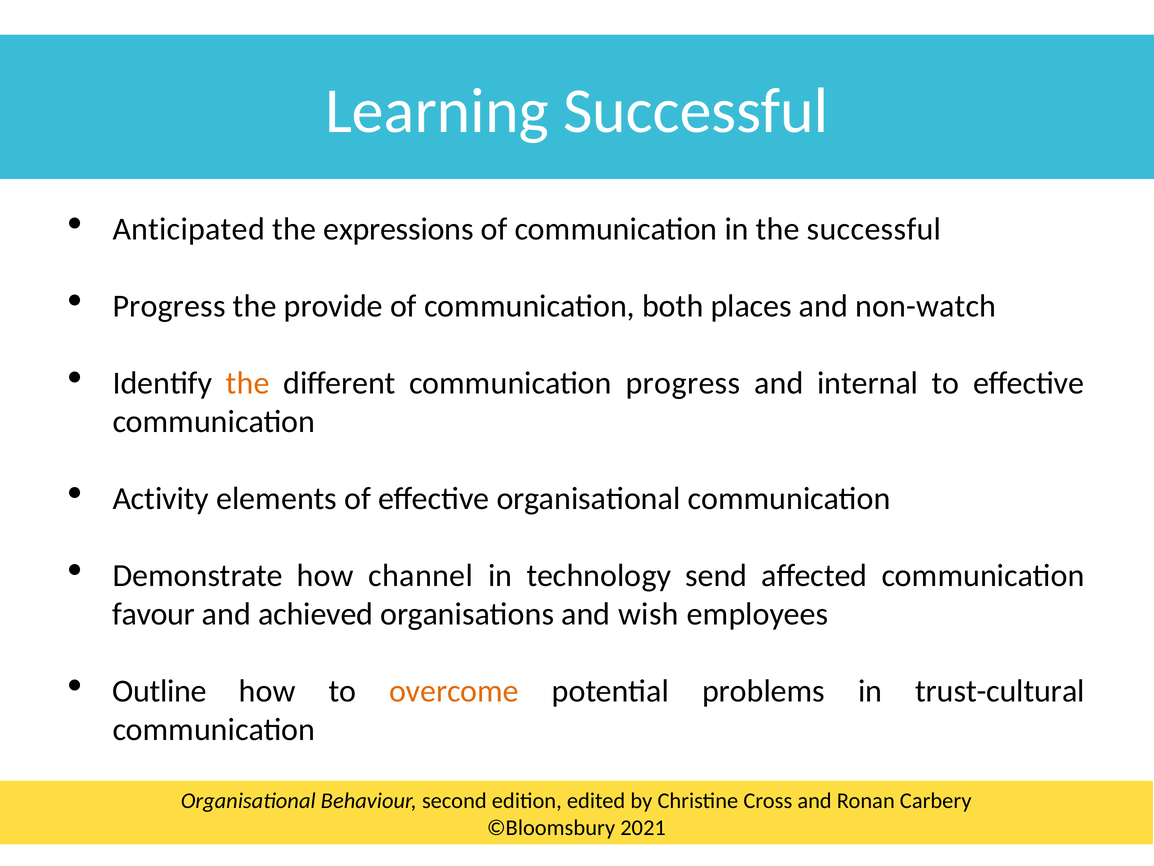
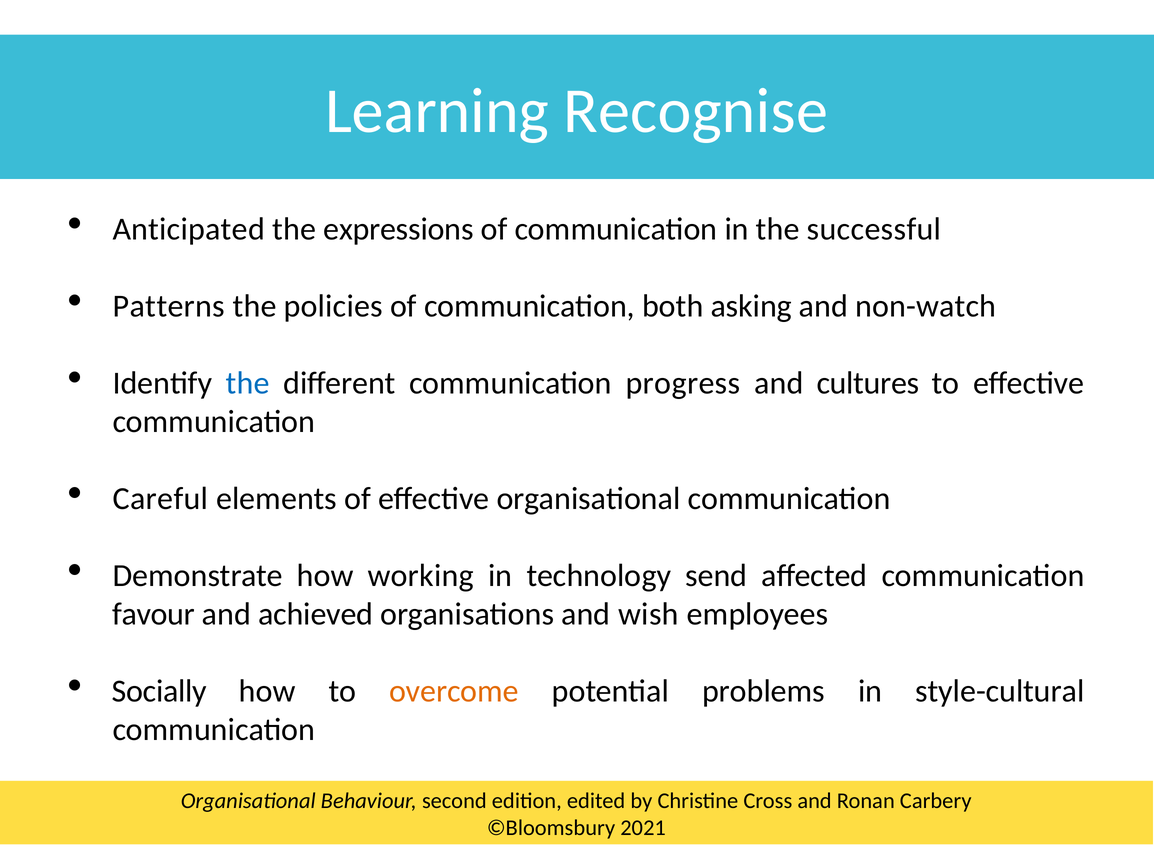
Learning Successful: Successful -> Recognise (696, 111)
Progress: Progress -> Patterns (169, 306)
provide: provide -> policies (333, 306)
places: places -> asking (751, 306)
the colour: orange -> blue (248, 383)
internal: internal -> cultures (868, 383)
Activity: Activity -> Careful (161, 499)
channel: channel -> working (421, 576)
Outline: Outline -> Socially (159, 691)
trust-cultural: trust-cultural -> style-cultural (1000, 691)
